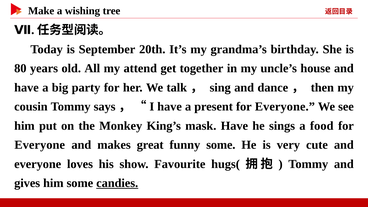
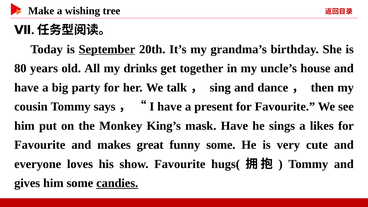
September underline: none -> present (107, 49)
attend: attend -> drinks (140, 68)
present for Everyone: Everyone -> Favourite (285, 107)
food: food -> likes (322, 126)
Everyone: Everyone -> Favourite (40, 145)
